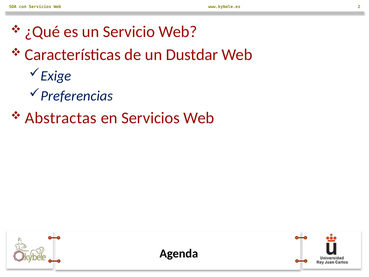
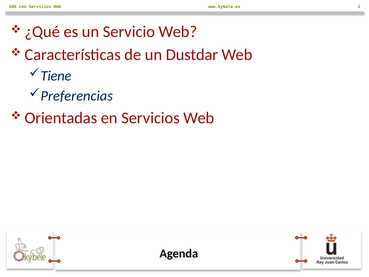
Exige: Exige -> Tiene (56, 76)
Abstractas: Abstractas -> Orientadas (61, 118)
